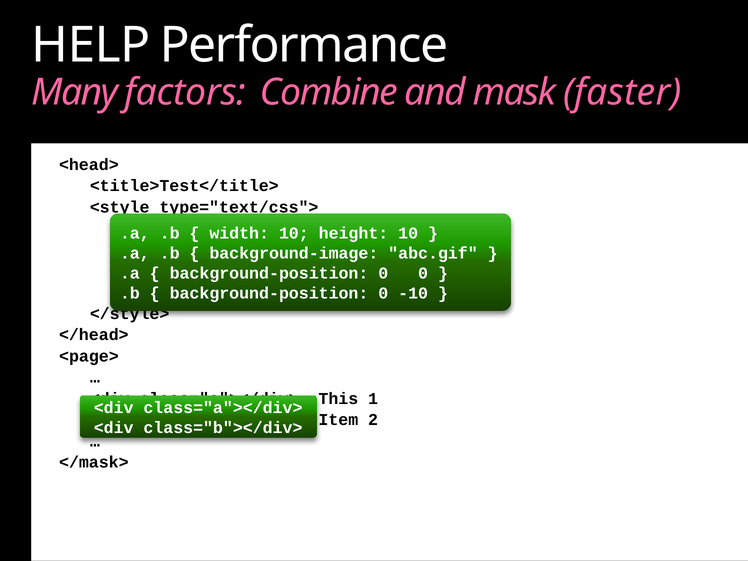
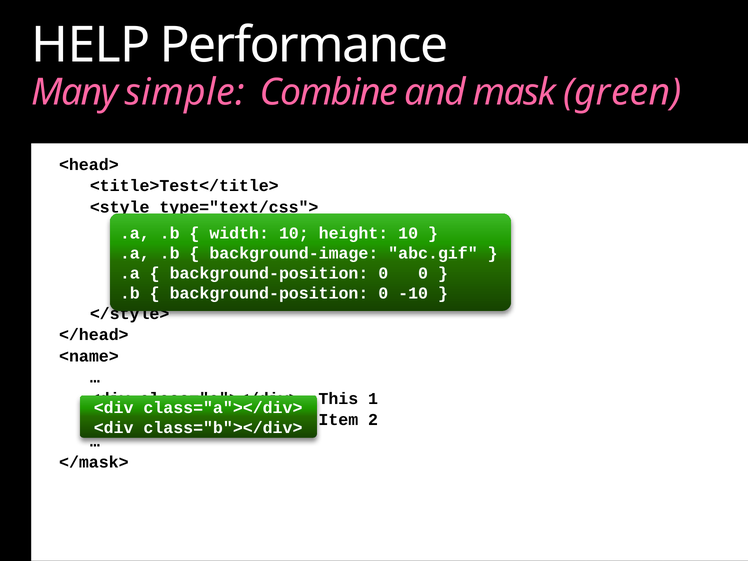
factors: factors -> simple (185, 93)
faster: faster -> green (622, 93)
<page>: <page> -> <name> (89, 356)
